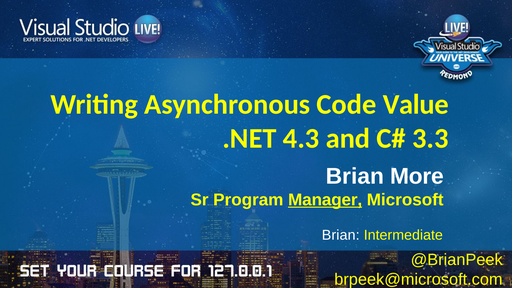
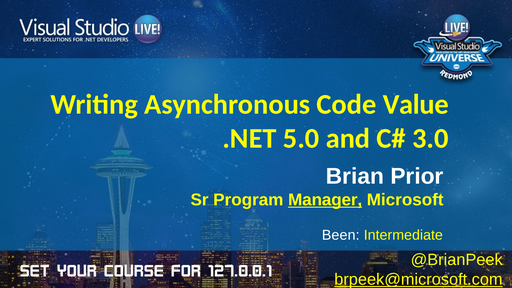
4.3: 4.3 -> 5.0 (301, 139)
3.3: 3.3 -> 3.0 (430, 139)
More: More -> Prior (417, 176)
Brian: Brian -> Been (341, 235)
brpeek@microsoft.com underline: none -> present (418, 279)
